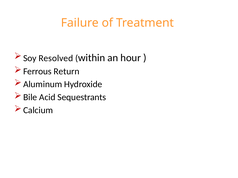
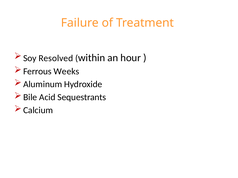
Return: Return -> Weeks (66, 72)
